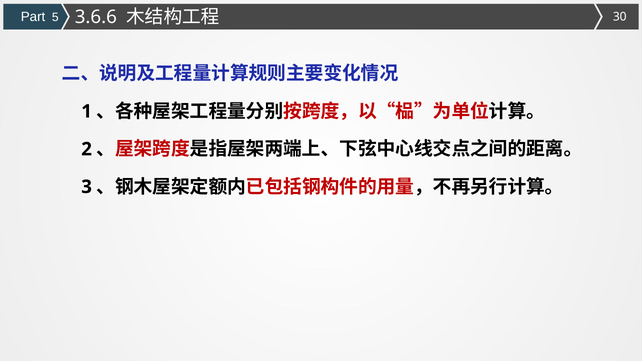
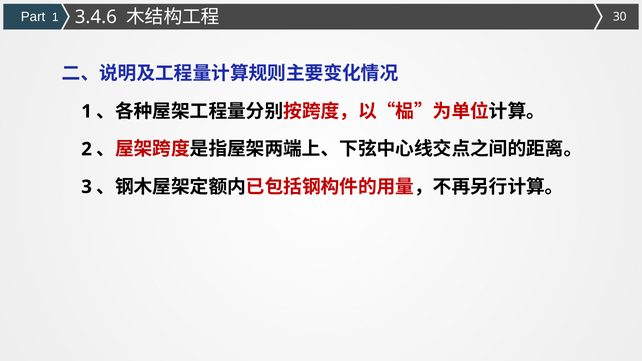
Part 5: 5 -> 1 (55, 17)
3.6.6: 3.6.6 -> 3.4.6 (96, 17)
